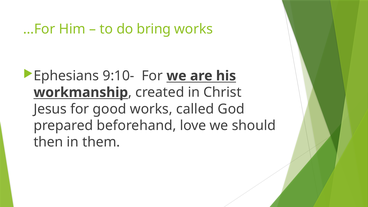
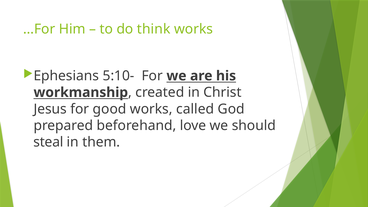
bring: bring -> think (154, 29)
9:10-: 9:10- -> 5:10- (119, 76)
then: then -> steal (48, 142)
